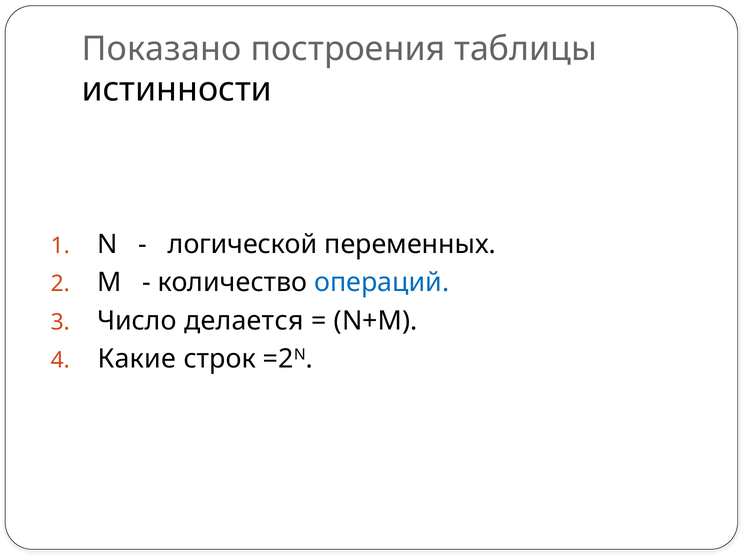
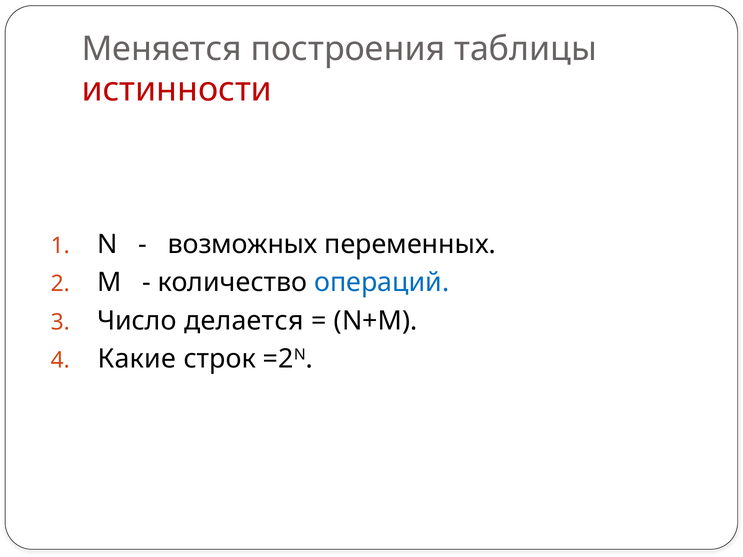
Показано: Показано -> Меняется (162, 49)
истинности colour: black -> red (177, 90)
логической: логической -> возможных (243, 245)
